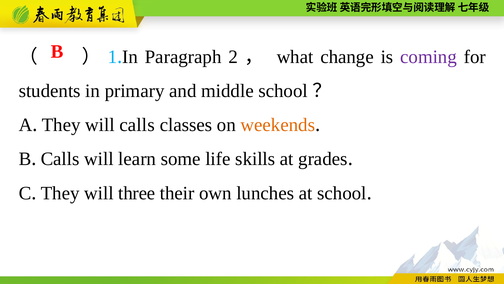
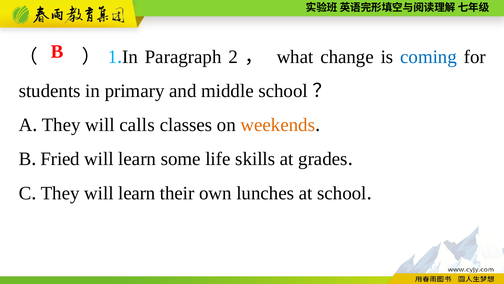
coming colour: purple -> blue (429, 57)
Calls: Calls -> Fried (60, 159)
They will three: three -> learn (137, 193)
